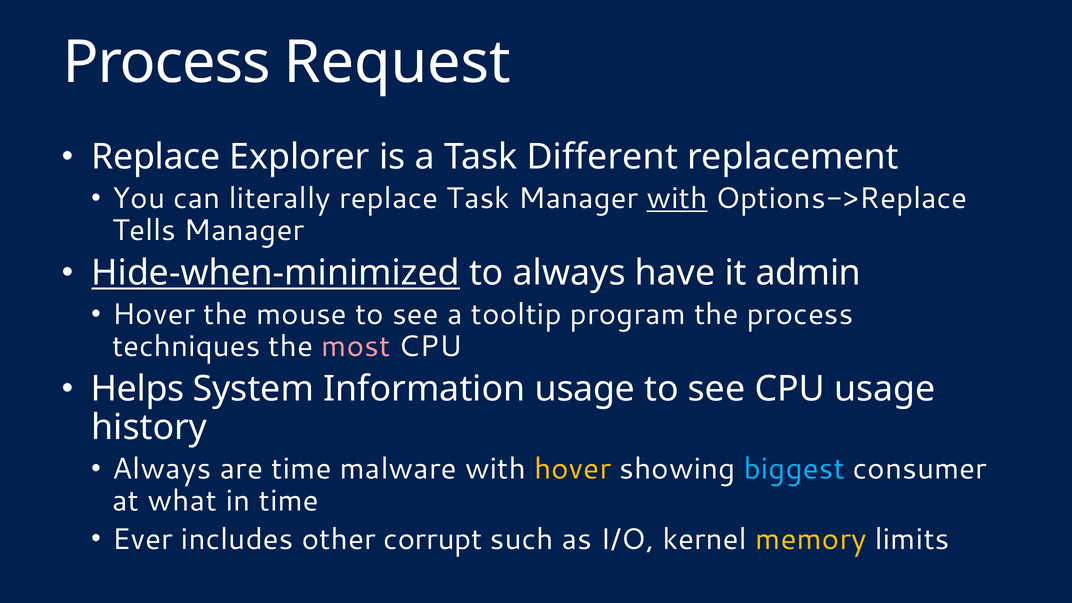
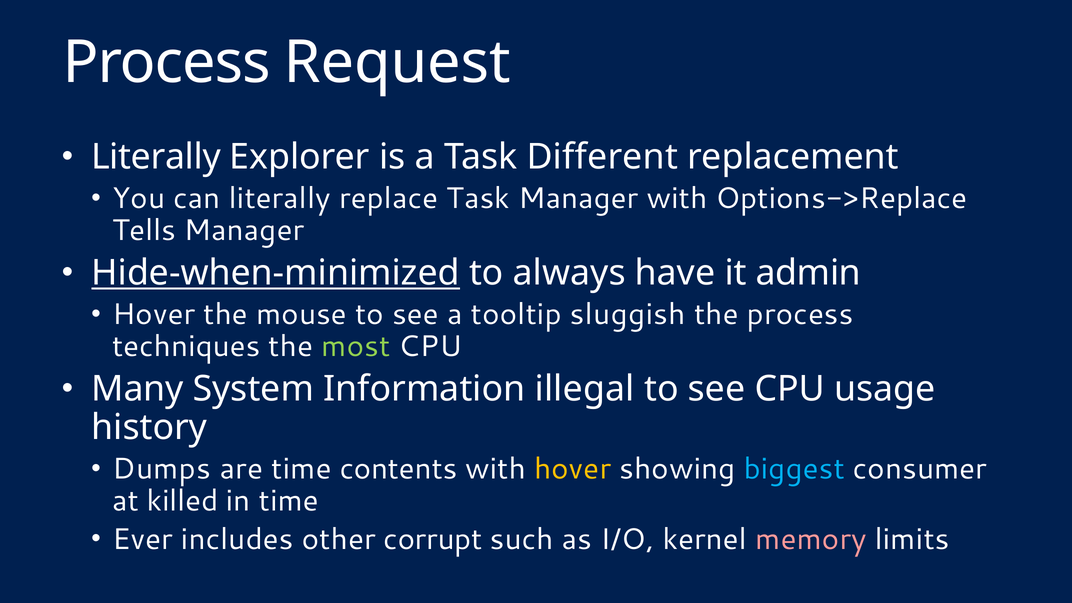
Replace: Replace -> Literally (156, 157)
with underline: present -> none (677, 198)
program: program -> sluggish (628, 314)
most colour: pink -> light green (356, 347)
Helps: Helps -> Many (137, 389)
Information usage: usage -> illegal (585, 389)
Always: Always -> Dumps (162, 469)
malware: malware -> contents (398, 469)
what: what -> killed (183, 501)
memory colour: yellow -> pink (811, 539)
